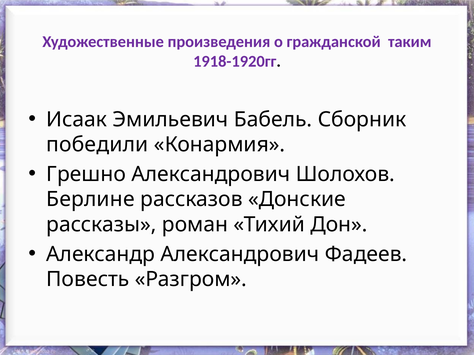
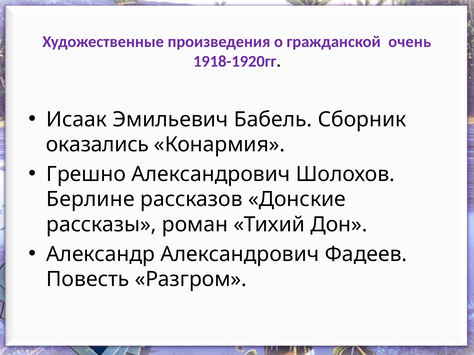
таким: таким -> очень (410, 42)
победили: победили -> оказались (97, 145)
